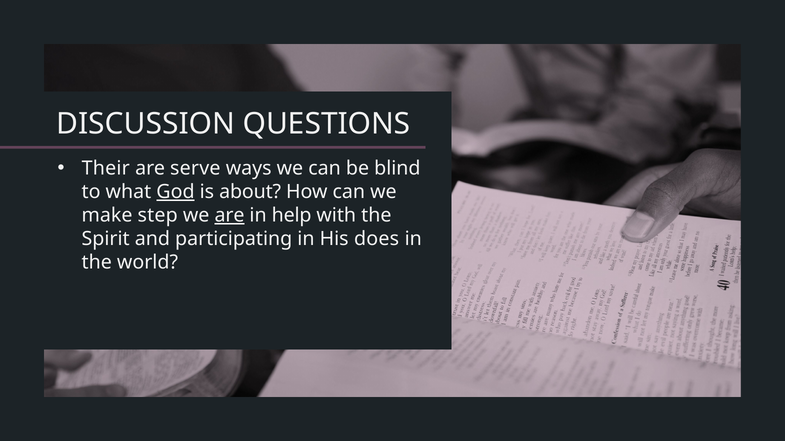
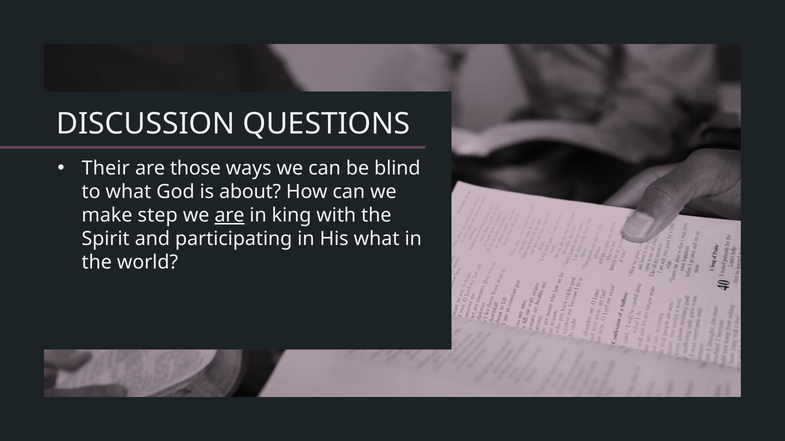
serve: serve -> those (195, 168)
God underline: present -> none (175, 192)
help: help -> king (292, 216)
His does: does -> what (377, 239)
